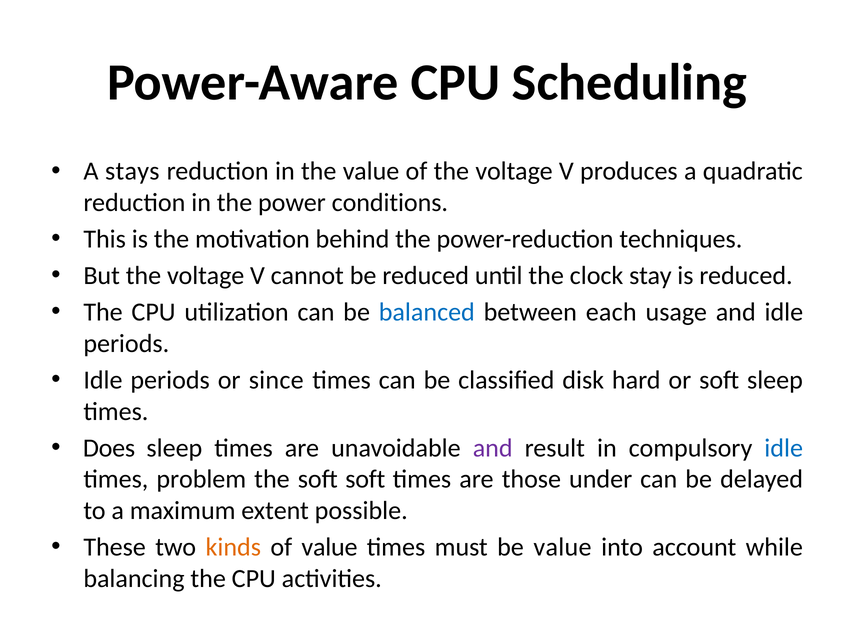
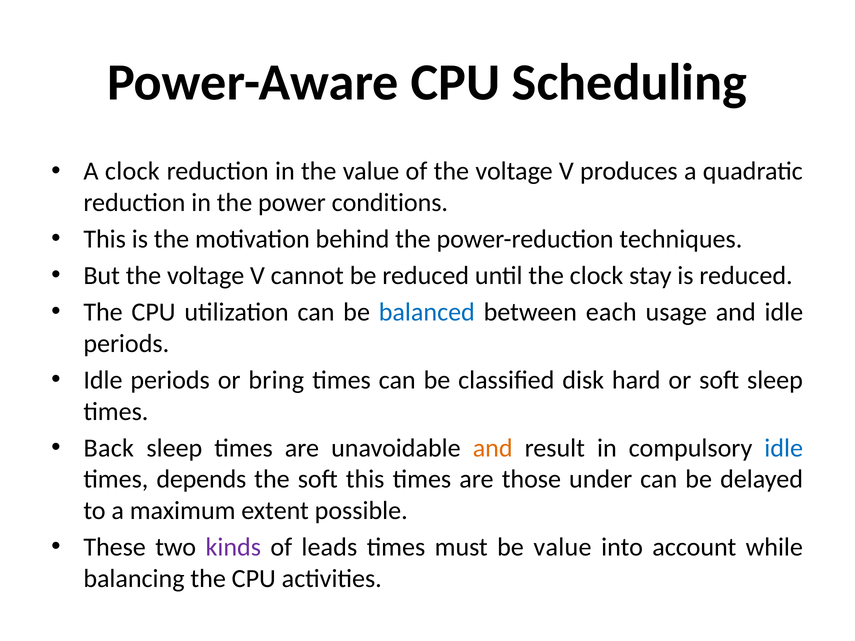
A stays: stays -> clock (132, 171)
since: since -> bring (276, 380)
Does: Does -> Back (109, 448)
and colour: purple -> orange (493, 448)
problem: problem -> depends (201, 480)
soft soft: soft -> this (365, 480)
kinds colour: orange -> purple (233, 547)
of value: value -> leads (329, 547)
